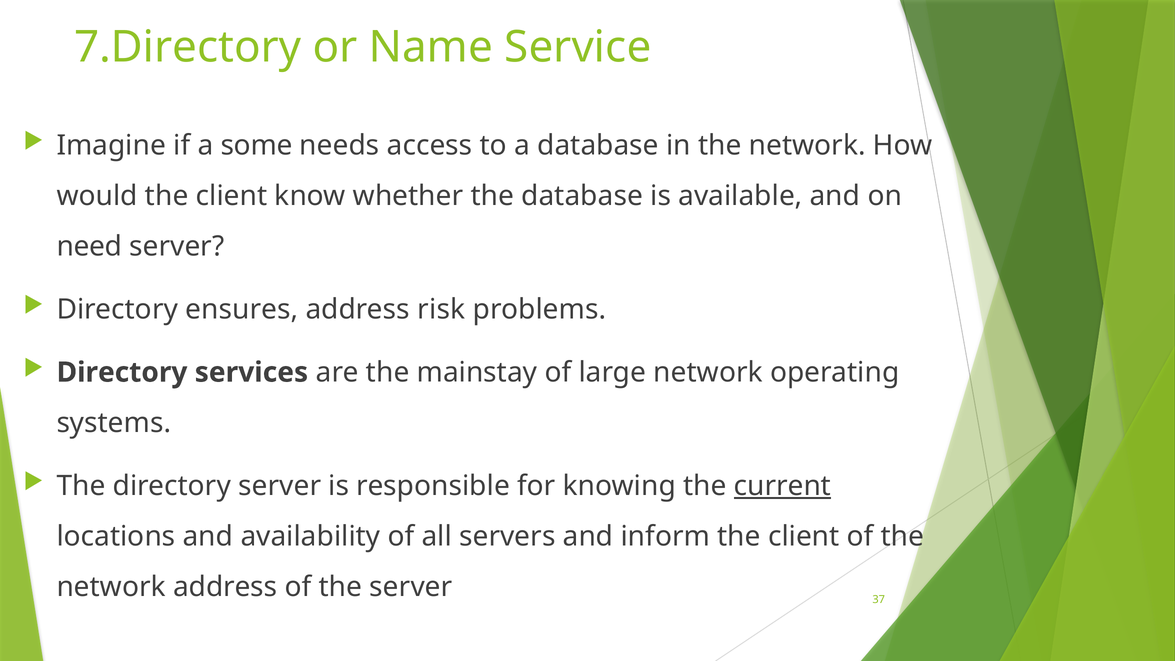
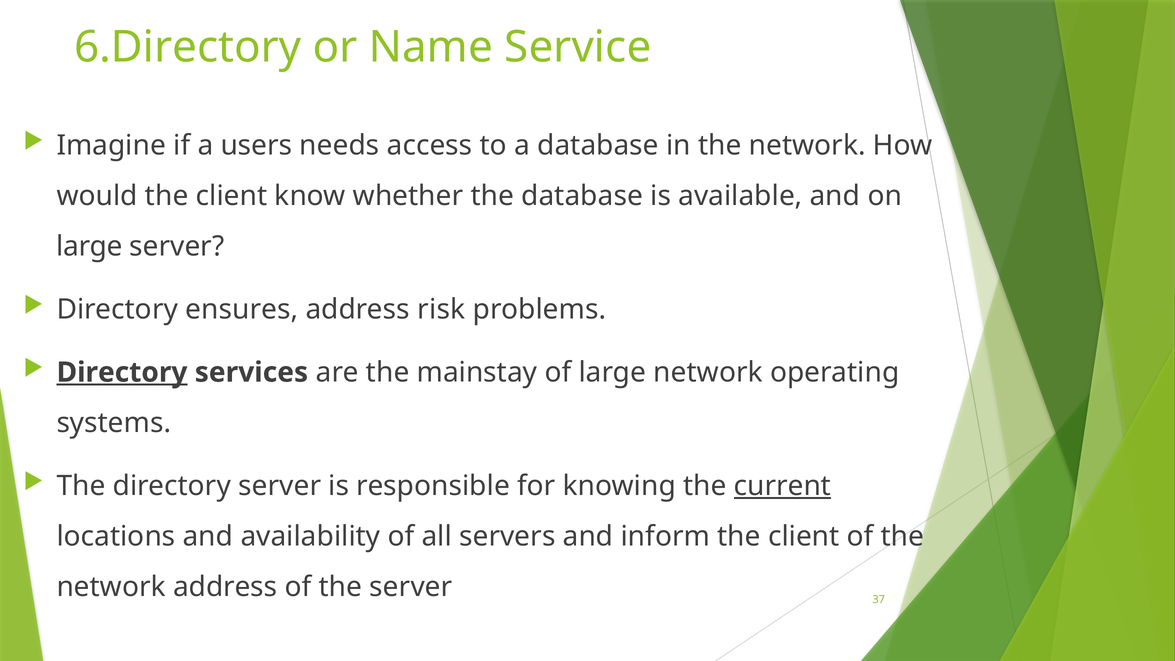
7.Directory: 7.Directory -> 6.Directory (188, 47)
some: some -> users (256, 145)
need: need -> large (89, 247)
Directory underline: none -> present (122, 372)
